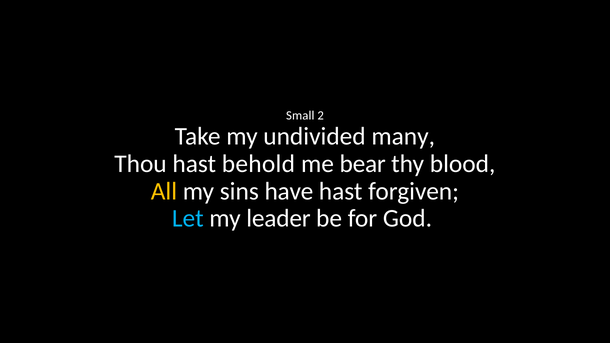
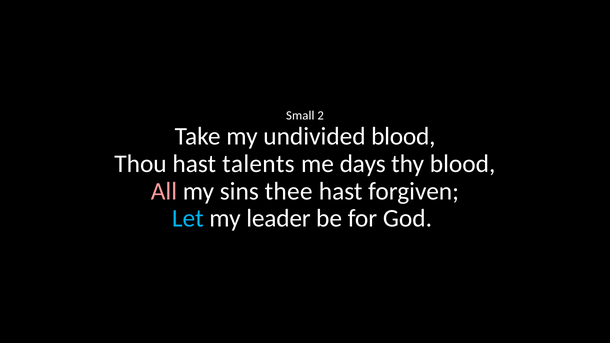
undivided many: many -> blood (403, 136)
behold: behold -> talents (258, 164)
bear: bear -> days (363, 164)
All colour: yellow -> pink (164, 191)
have: have -> thee (289, 191)
